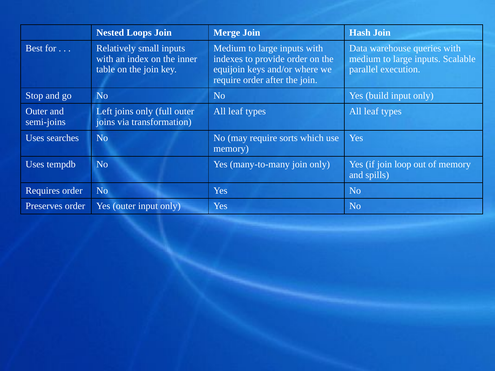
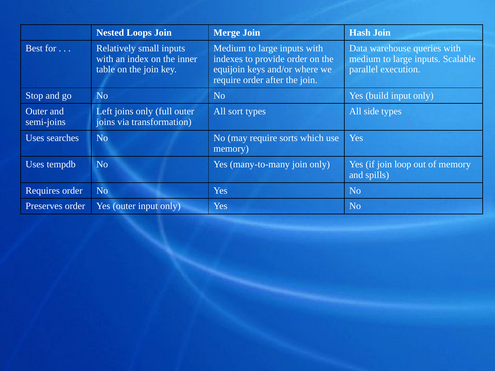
leaf: leaf -> sort (236, 111)
types All leaf: leaf -> side (371, 111)
